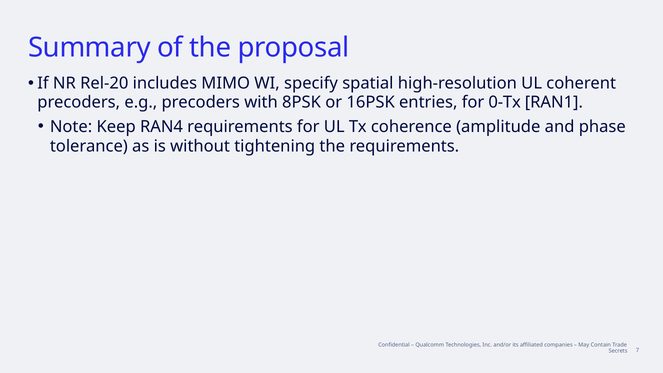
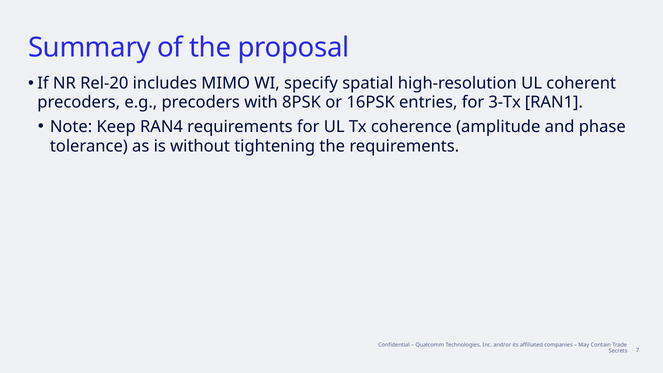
0-Tx: 0-Tx -> 3-Tx (505, 102)
